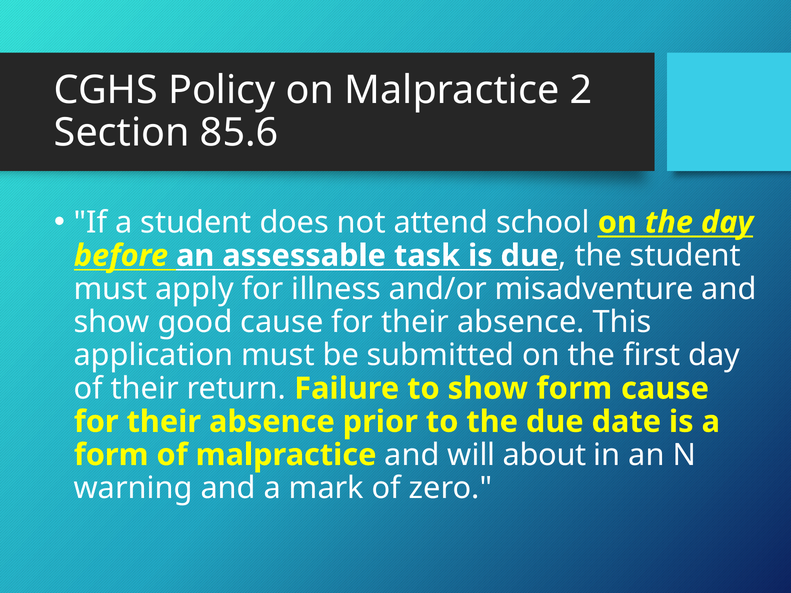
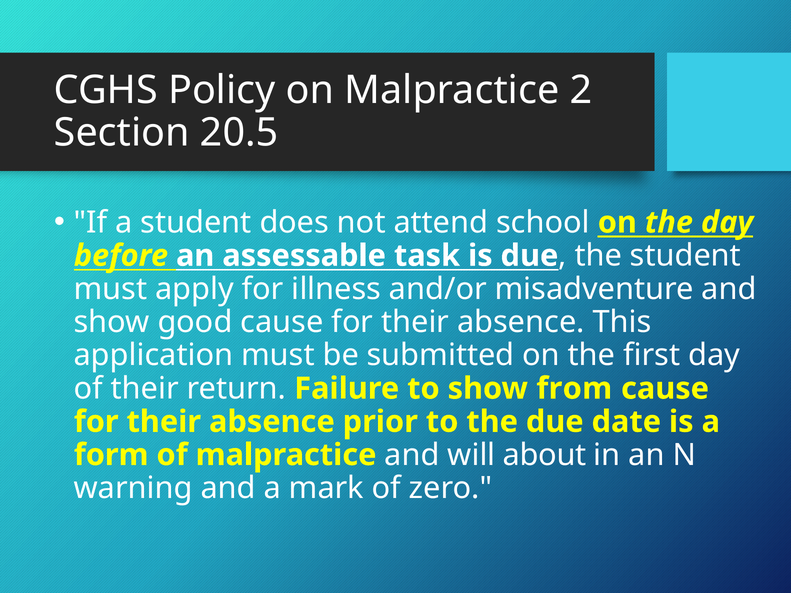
85.6: 85.6 -> 20.5 (239, 133)
show form: form -> from (574, 389)
